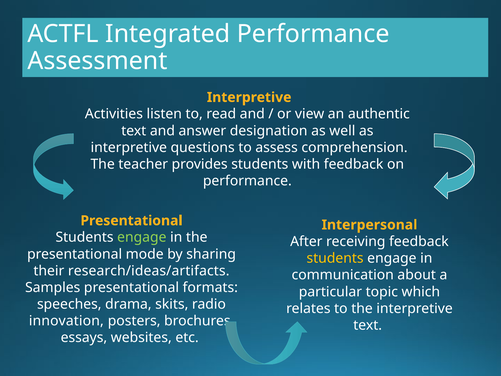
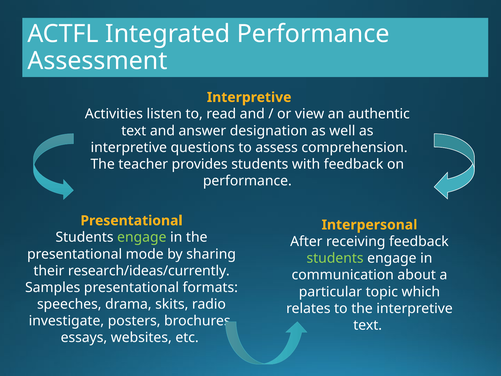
students colour: yellow -> light green (335, 258)
research/ideas/artifacts: research/ideas/artifacts -> research/ideas/currently (149, 271)
innovation: innovation -> investigate (66, 321)
